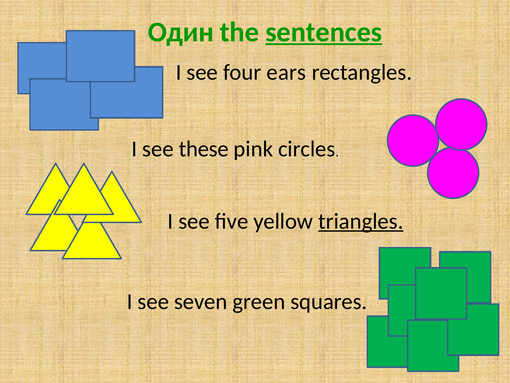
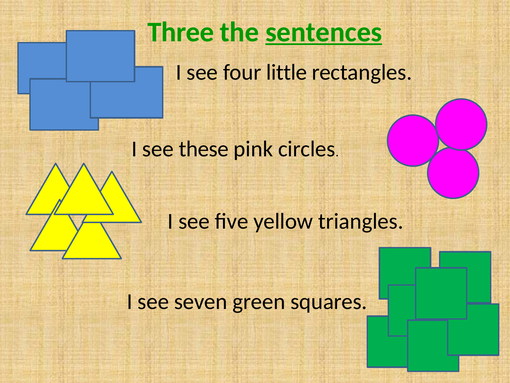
Один: Один -> Three (181, 32)
ears: ears -> little (287, 72)
triangles underline: present -> none (361, 221)
